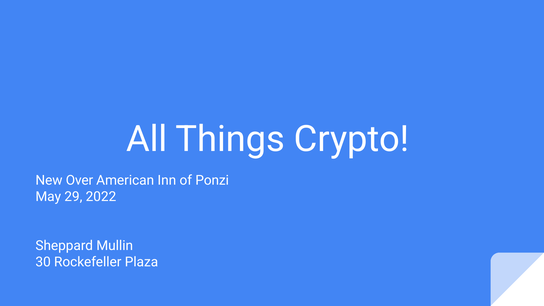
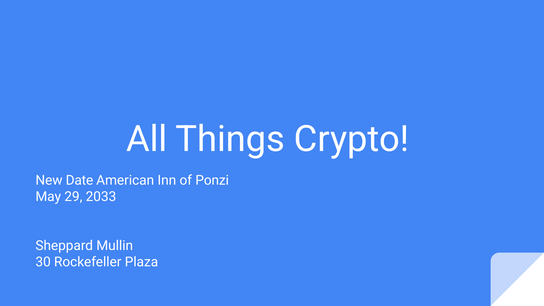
Over: Over -> Date (79, 180)
2022: 2022 -> 2033 (101, 197)
